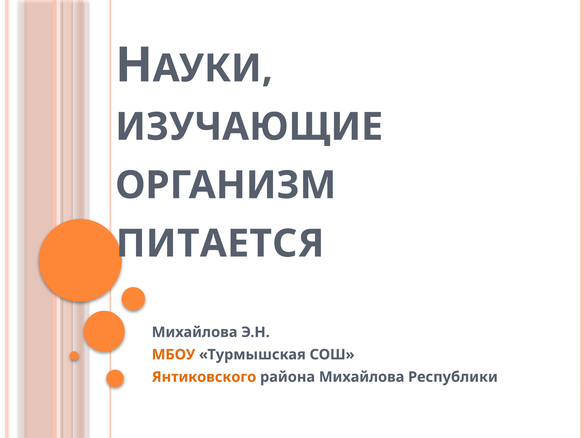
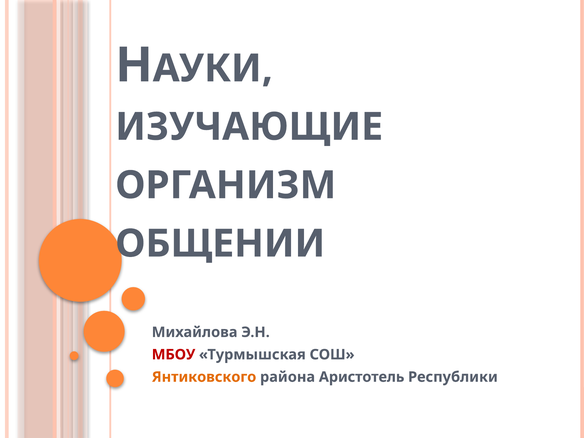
ПИТАЕТСЯ: ПИТАЕТСЯ -> ОБЩЕНИИ (220, 244)
МБОУ colour: orange -> red (174, 355)
района Михайлова: Михайлова -> Аристотель (362, 377)
